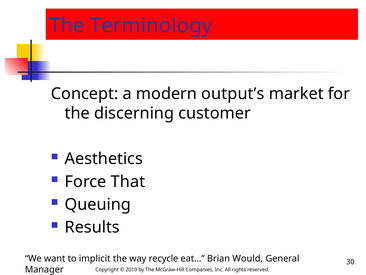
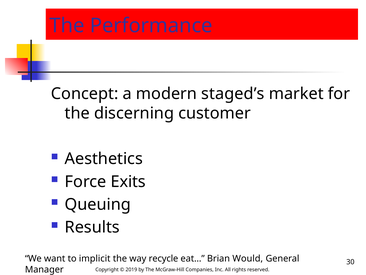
Terminology: Terminology -> Performance (151, 26)
output’s: output’s -> staged’s (233, 93)
That: That -> Exits (128, 181)
